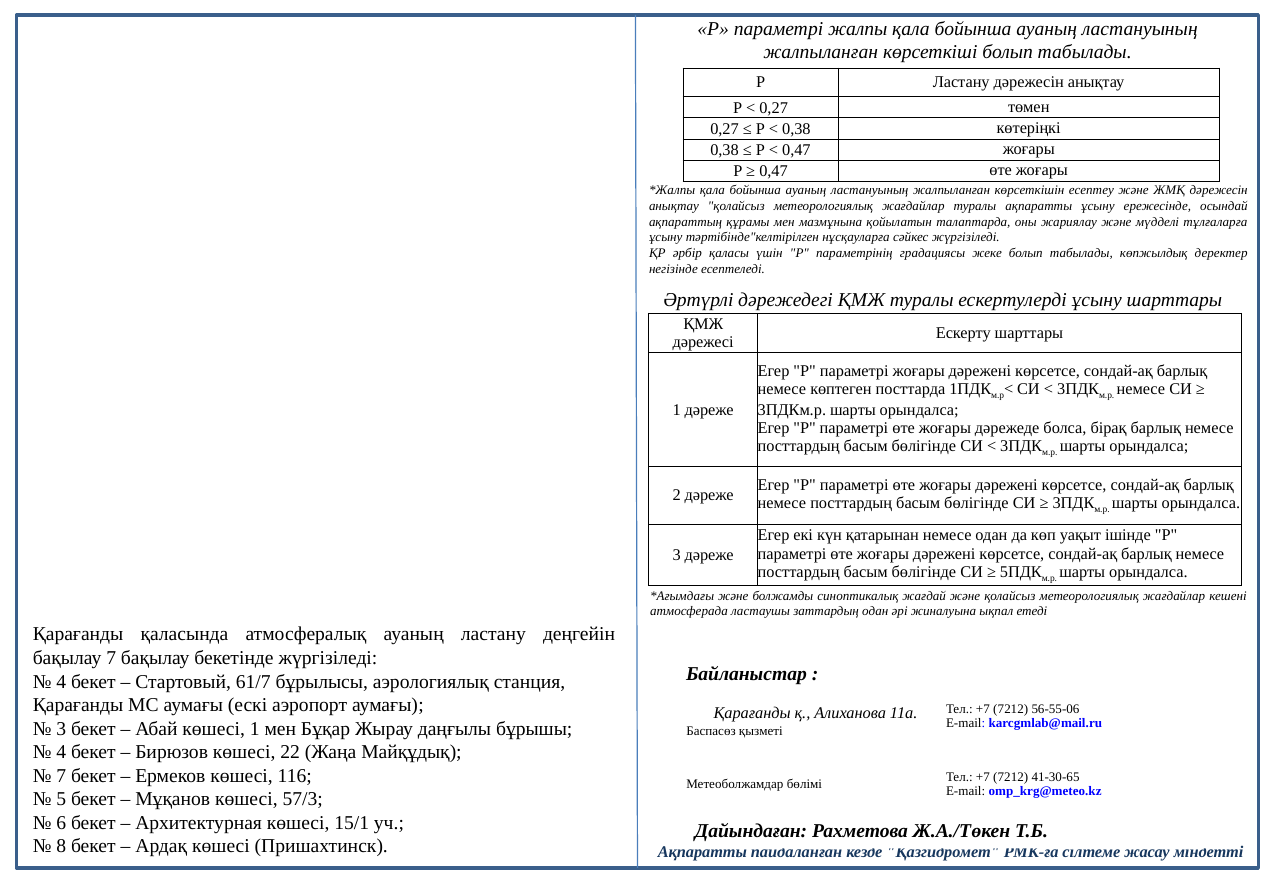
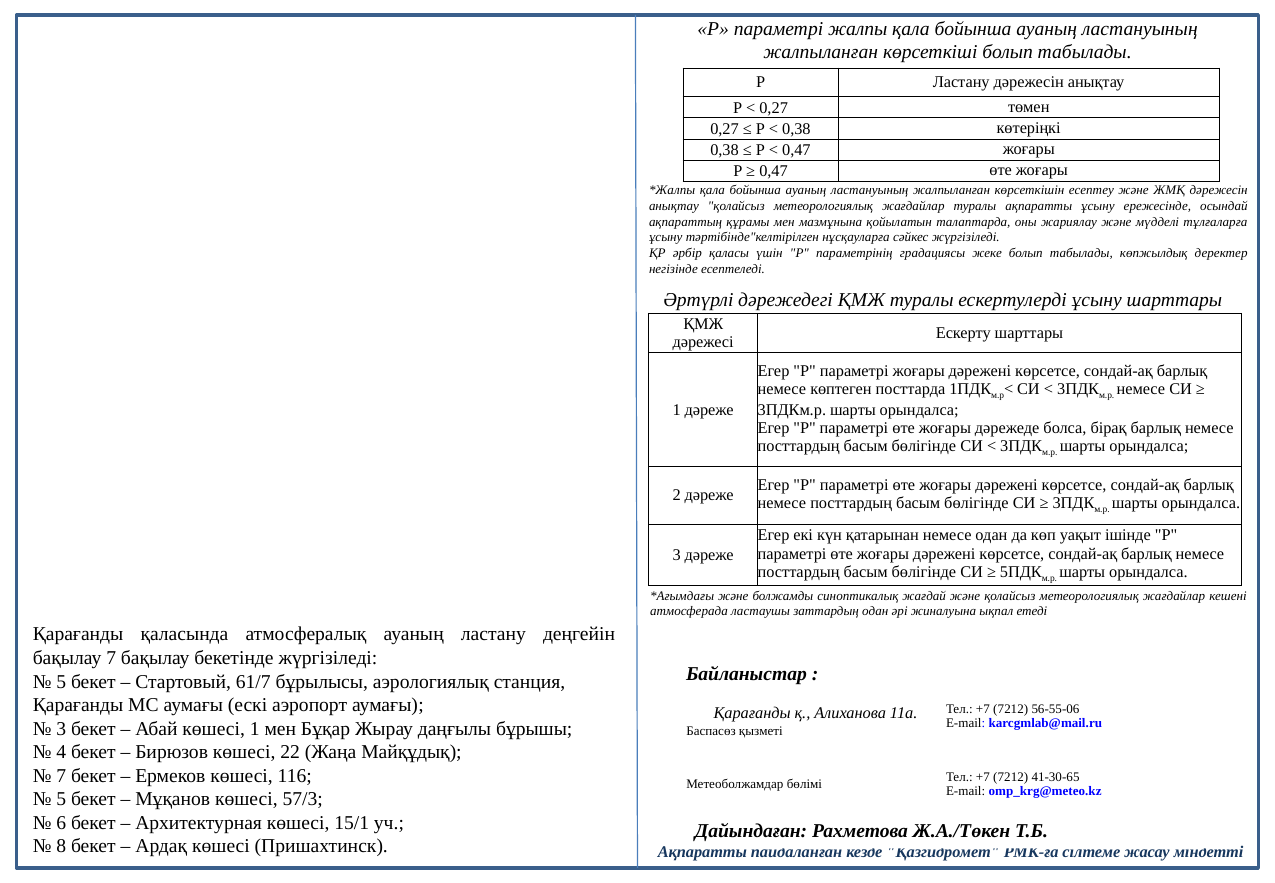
4: 4 -> 5 (61, 681)
